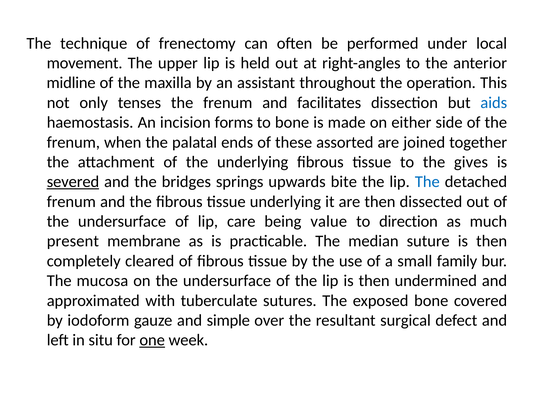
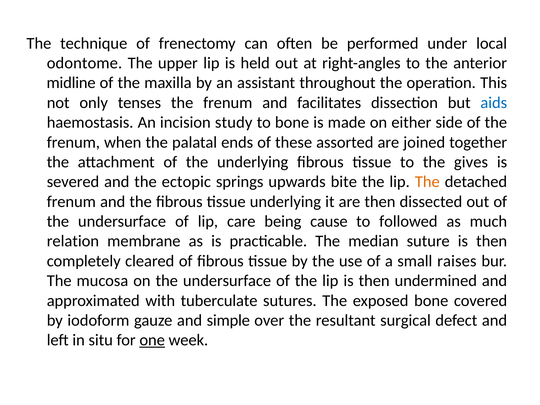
movement: movement -> odontome (84, 63)
forms: forms -> study (234, 122)
severed underline: present -> none (73, 182)
bridges: bridges -> ectopic (186, 182)
The colour: blue -> orange (427, 182)
value: value -> cause (329, 221)
direction: direction -> followed (408, 221)
present: present -> relation (73, 241)
family: family -> raises (457, 261)
